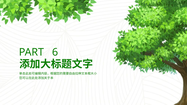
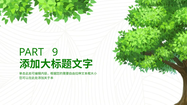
6: 6 -> 9 (55, 52)
